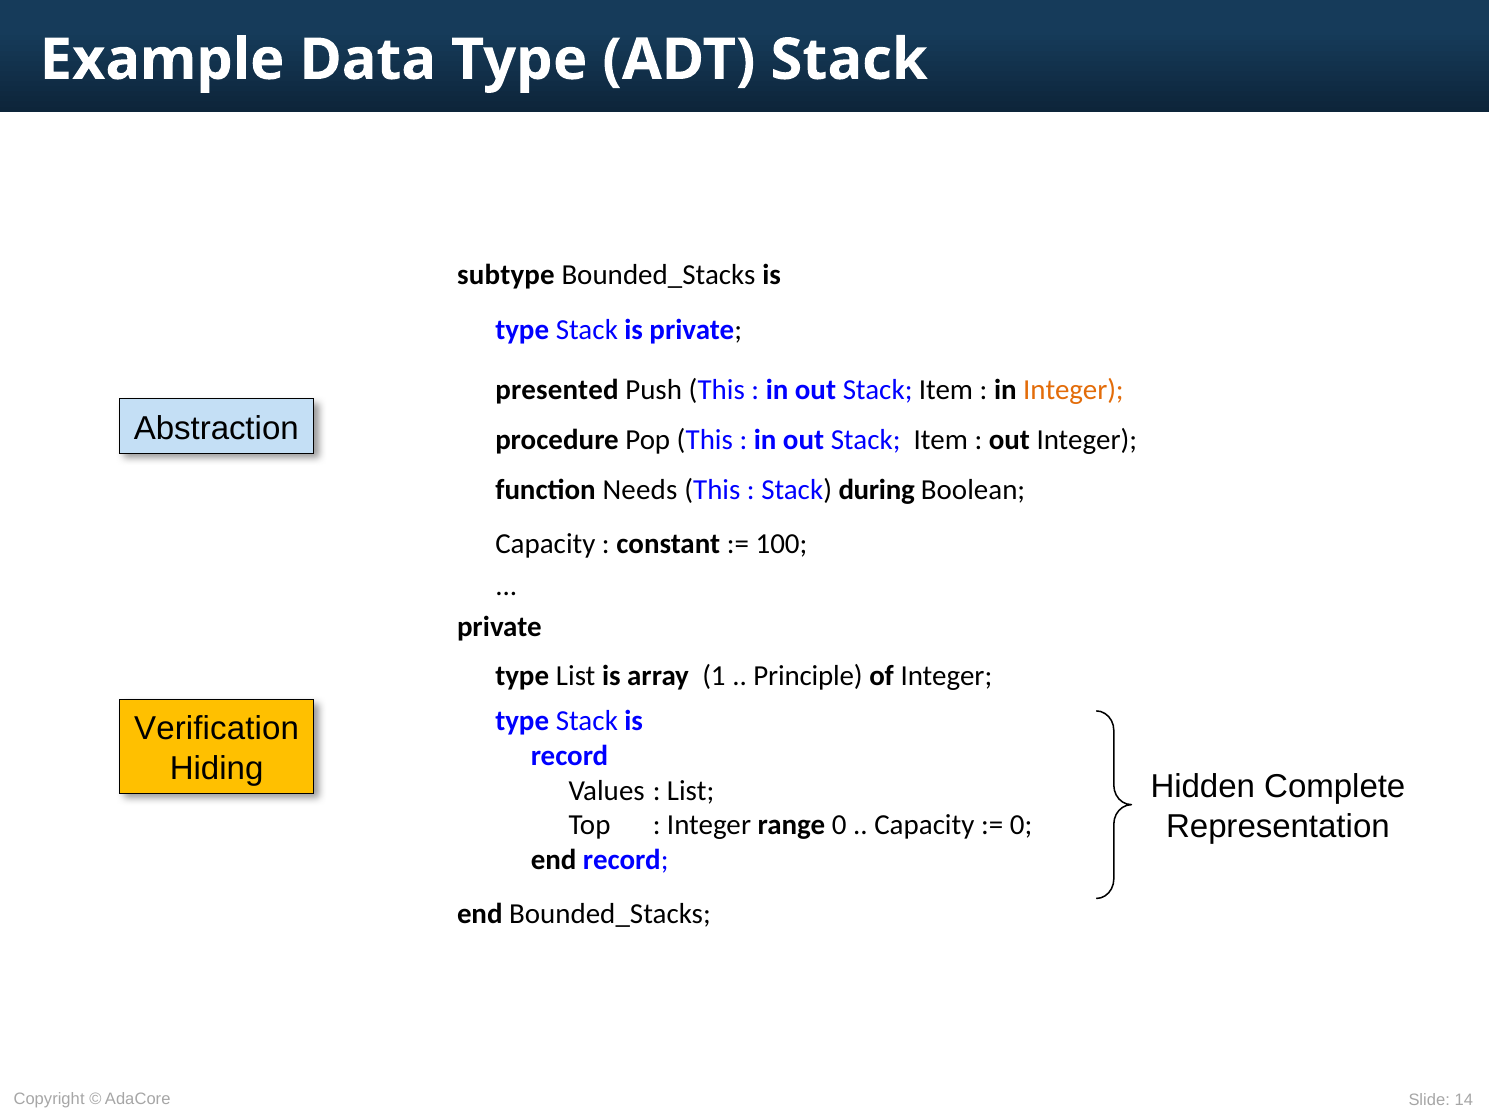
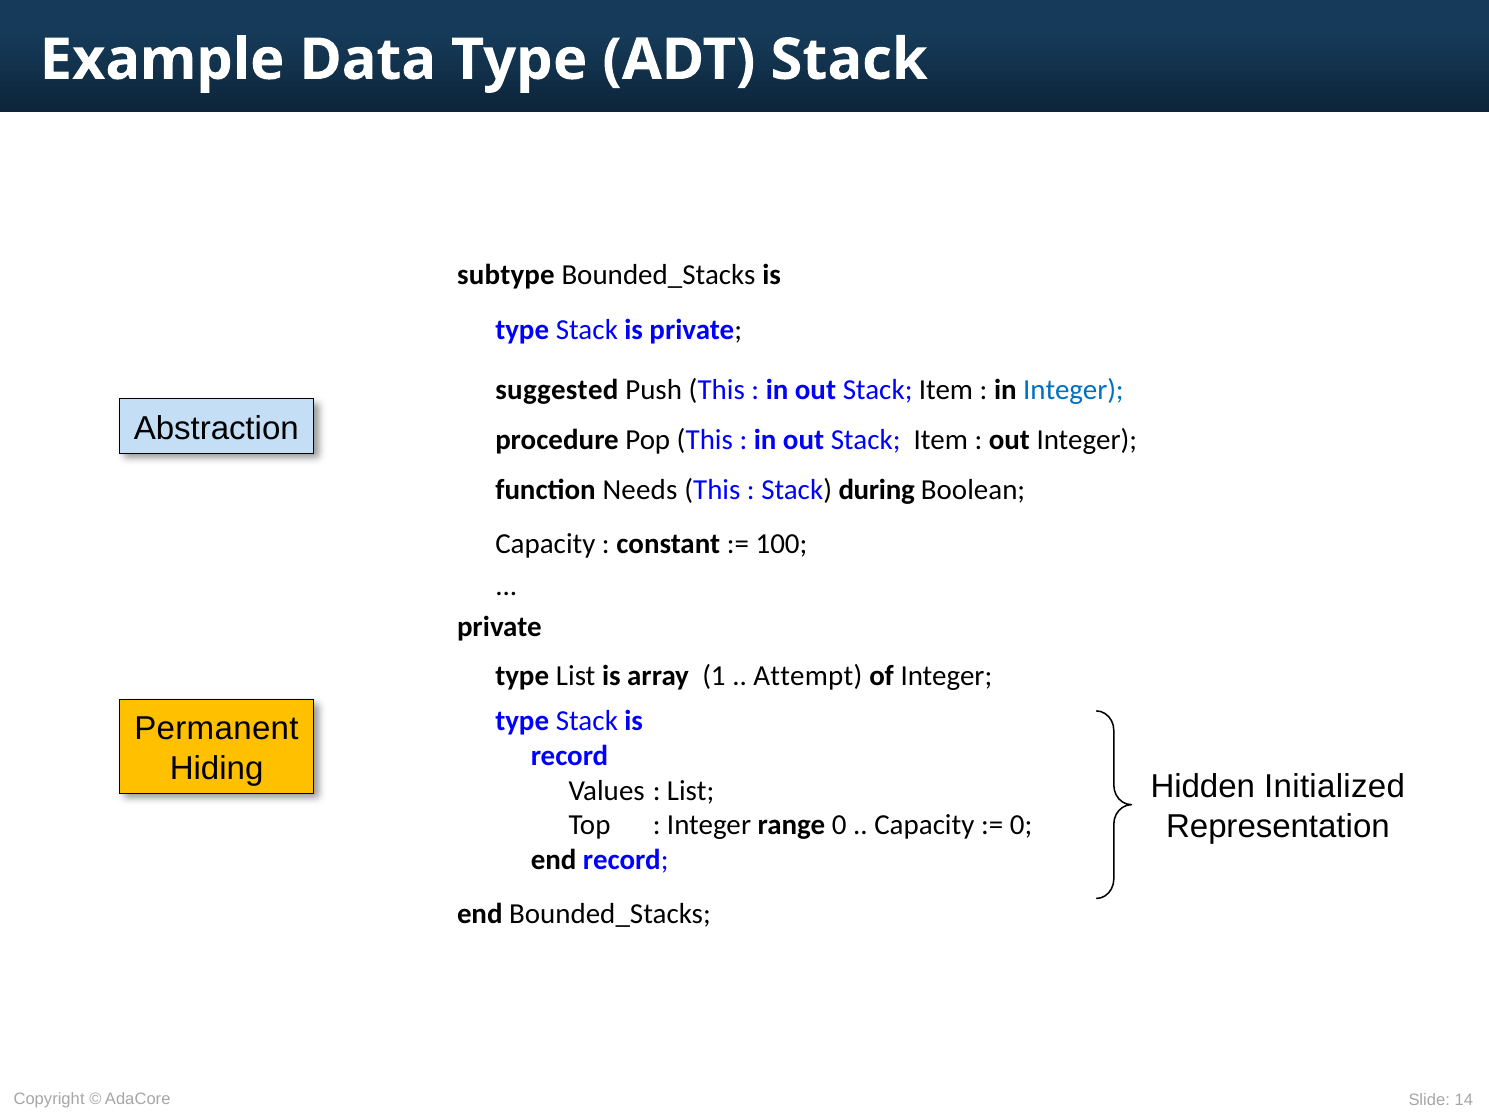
presented: presented -> suggested (557, 390)
Integer colour: orange -> blue (1073, 390)
Principle: Principle -> Attempt (808, 676)
Verification: Verification -> Permanent (216, 728)
Complete: Complete -> Initialized (1335, 786)
